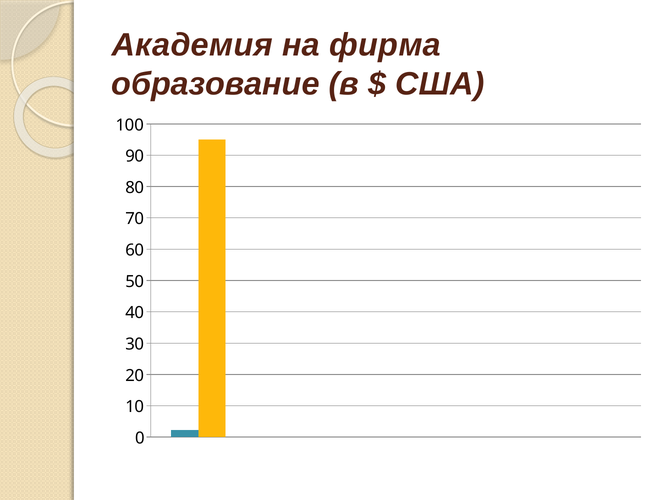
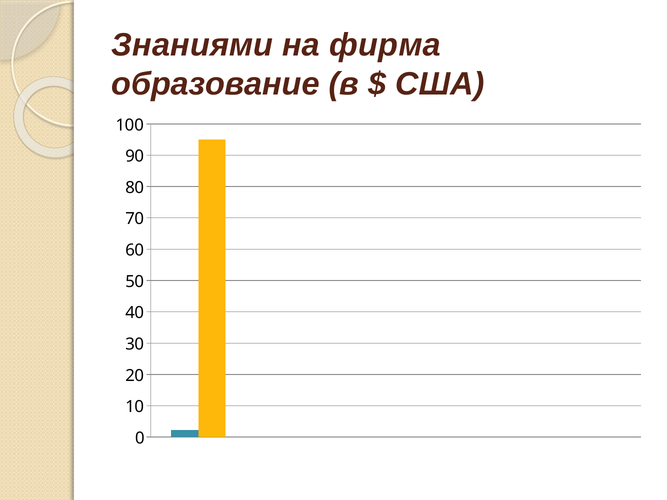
Академия: Академия -> Знаниями (192, 45)
